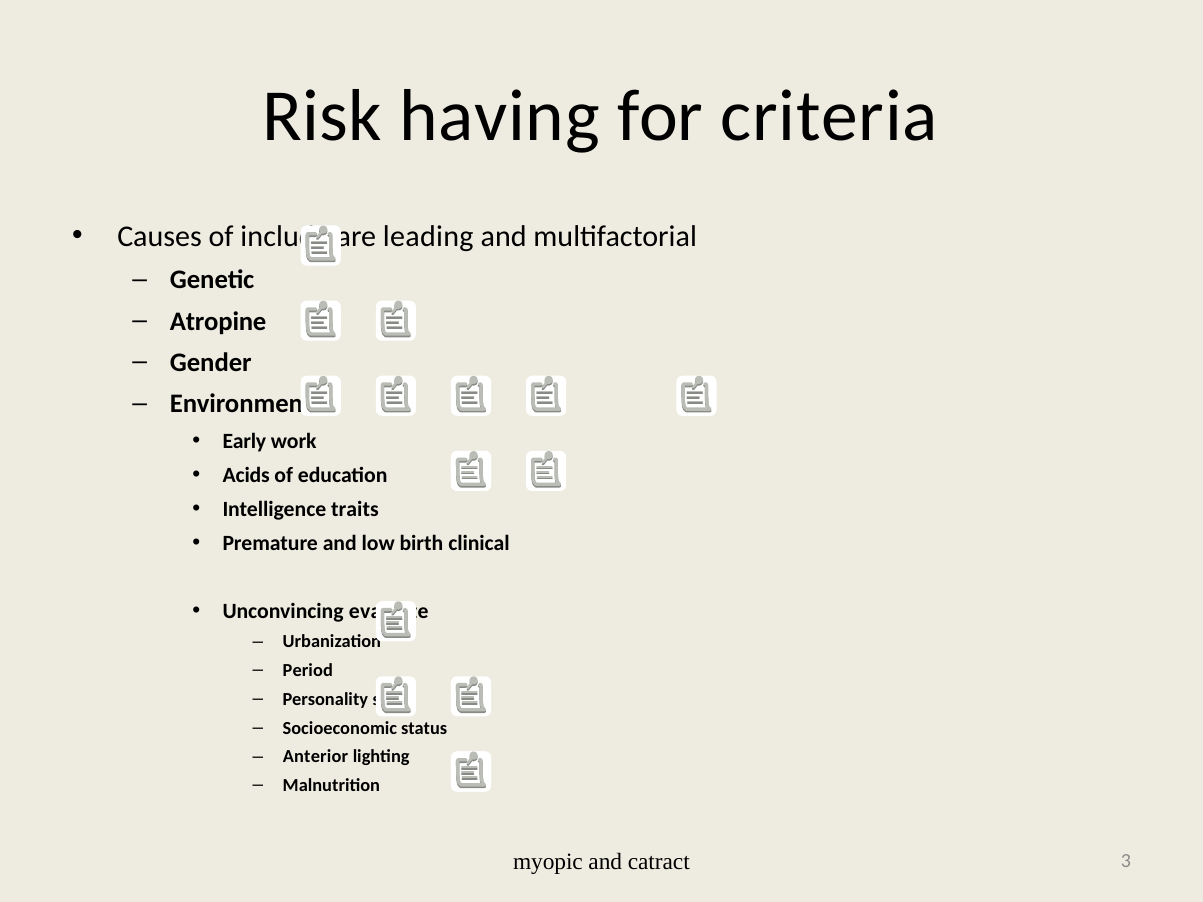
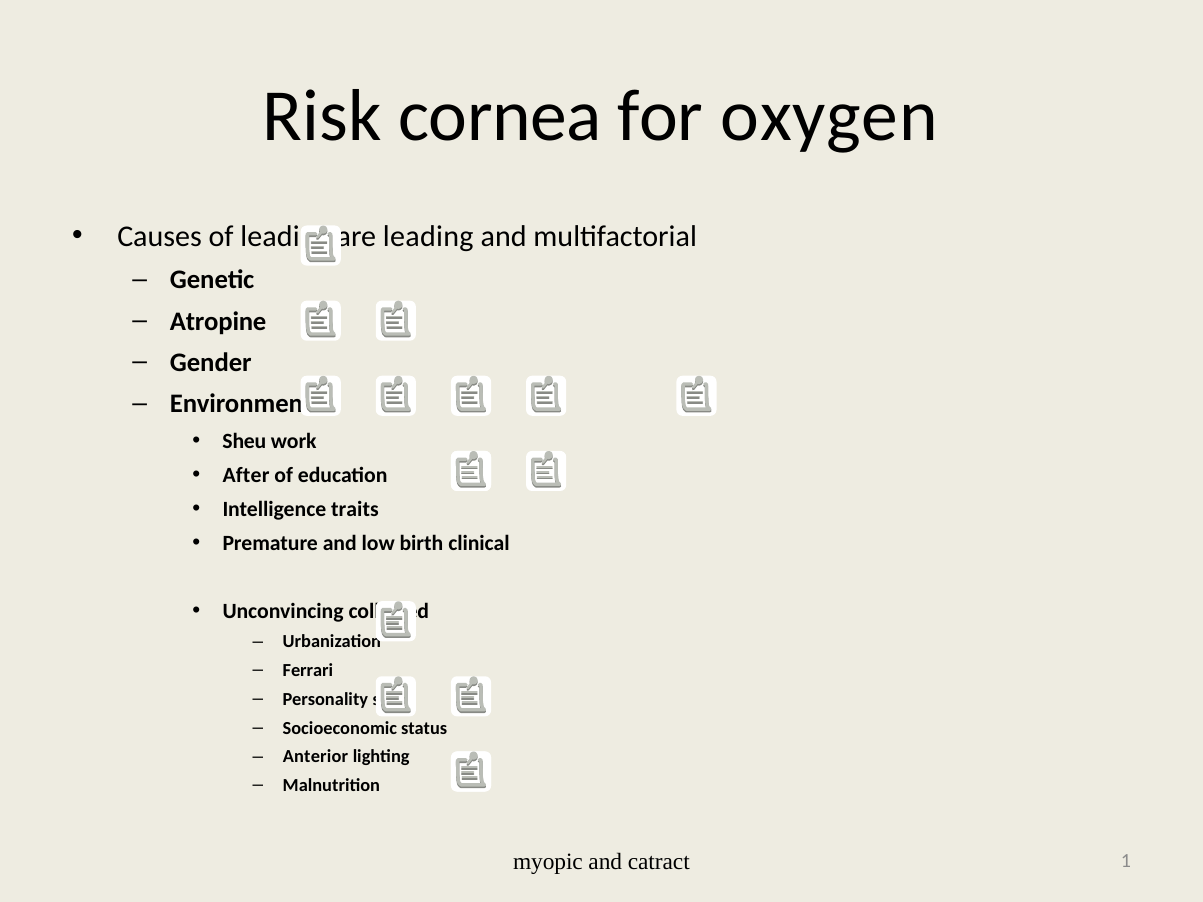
having: having -> cornea (500, 116)
criteria: criteria -> oxygen (829, 116)
of include: include -> leading (285, 237)
Early: Early -> Sheu (244, 441)
Acids: Acids -> After (246, 475)
evaluate: evaluate -> collected (389, 611)
Period: Period -> Ferrari (308, 671)
3: 3 -> 1 (1126, 861)
